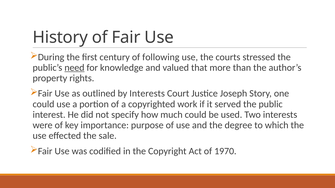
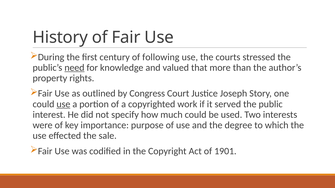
by Interests: Interests -> Congress (147, 94)
use underline: none -> present (63, 104)
1970: 1970 -> 1901 (225, 151)
